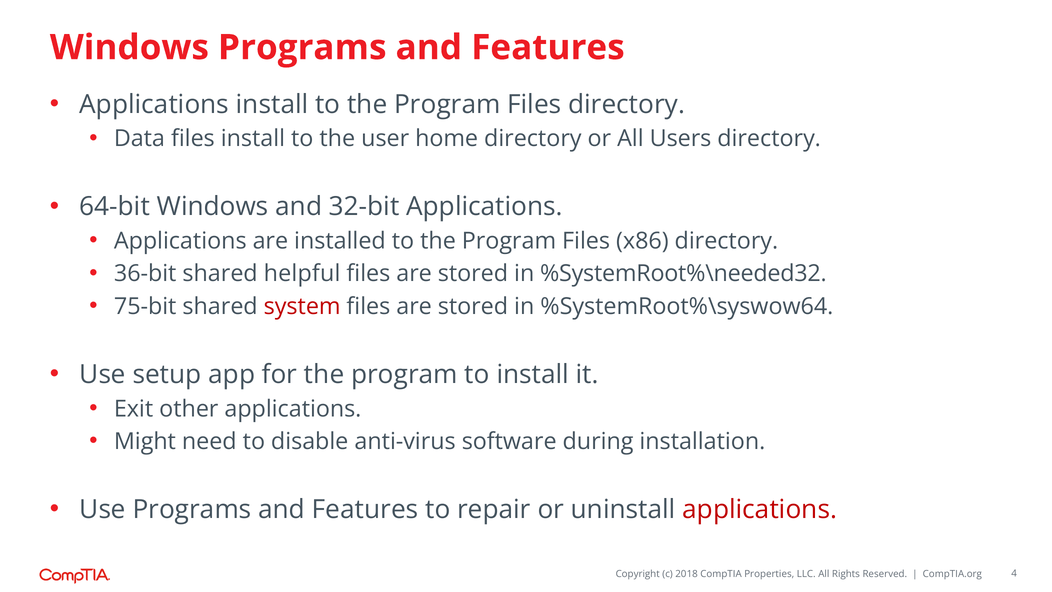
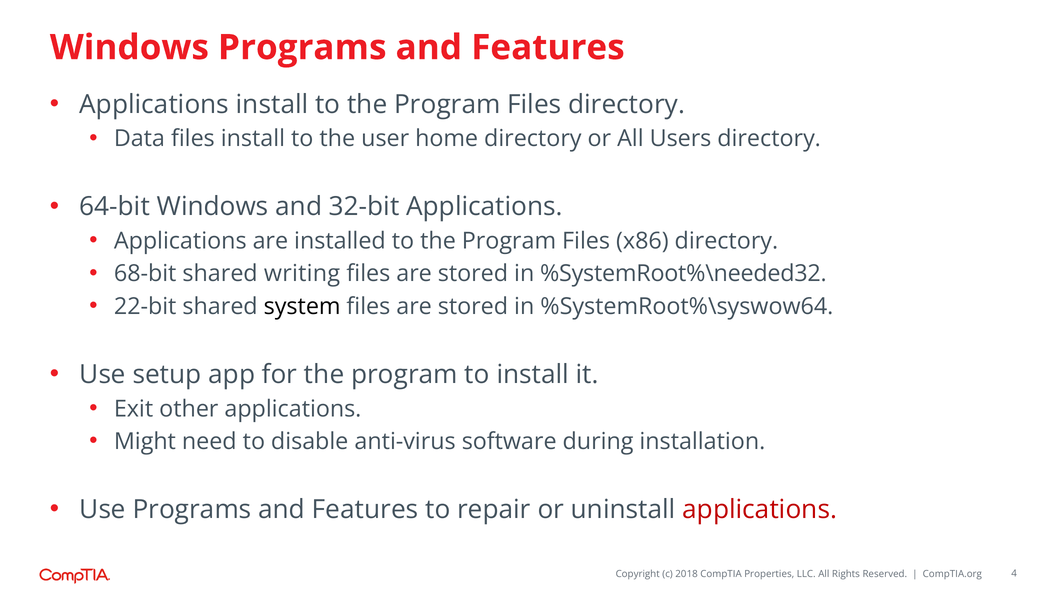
36-bit: 36-bit -> 68-bit (145, 274)
helpful: helpful -> writing (302, 274)
75-bit: 75-bit -> 22-bit (145, 306)
system colour: red -> black (302, 306)
